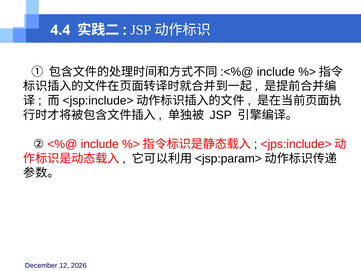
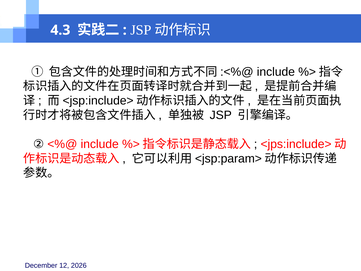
4.4: 4.4 -> 4.3 (60, 30)
